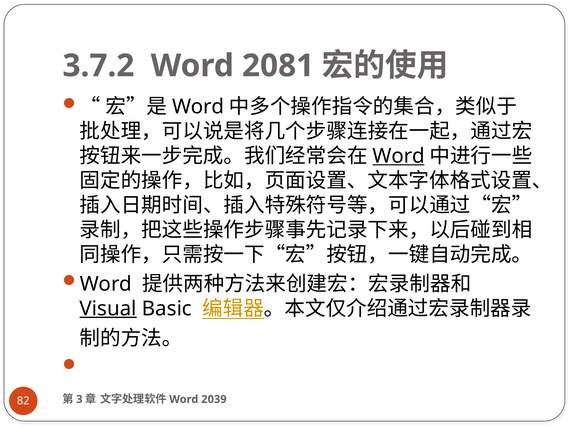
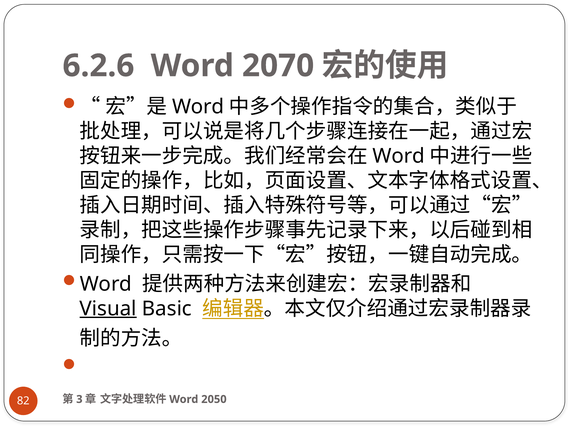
3.7.2: 3.7.2 -> 6.2.6 (98, 66)
2081: 2081 -> 2070 (278, 66)
Word underline: present -> none (399, 156)
2039: 2039 -> 2050 (214, 399)
